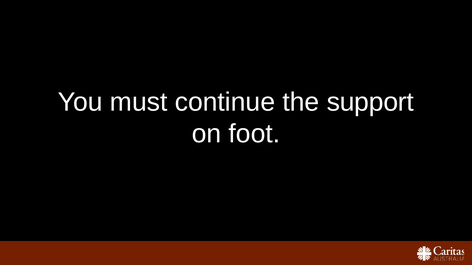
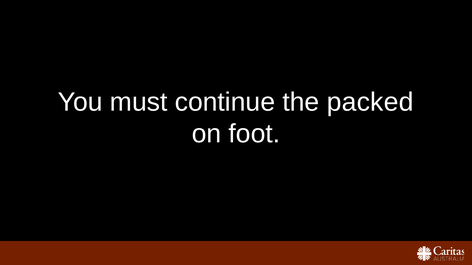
support: support -> packed (370, 102)
